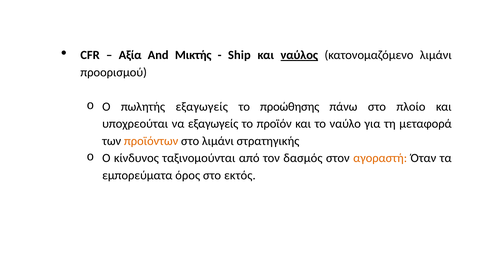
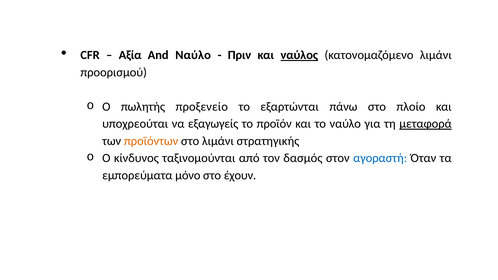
And Μικτής: Μικτής -> Ναύλο (193, 55)
Ship: Ship -> Πριν (240, 55)
πωλητής εξαγωγείς: εξαγωγείς -> προξενείο (202, 107)
προώθησης: προώθησης -> εξαρτώνται (290, 107)
μεταφορά underline: none -> present (425, 124)
αγοραστή colour: orange -> blue (380, 158)
όρος: όρος -> μόνο (188, 175)
εκτός: εκτός -> έχουν (240, 175)
